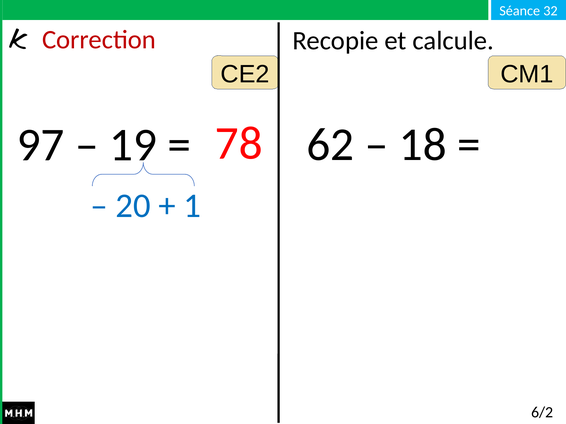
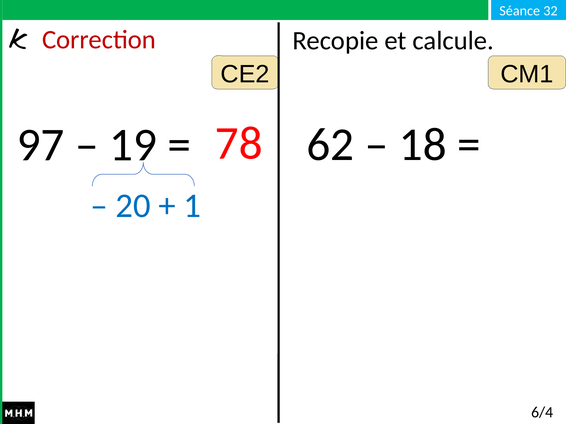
6/2: 6/2 -> 6/4 (542, 413)
